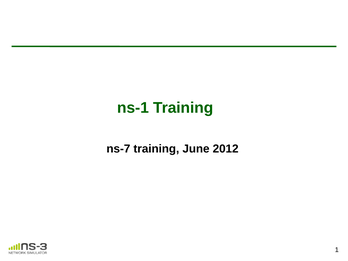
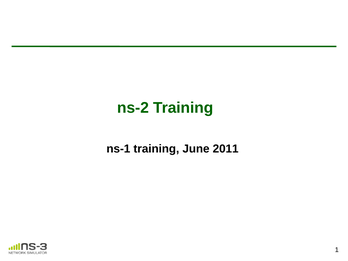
ns-1: ns-1 -> ns-2 (133, 108)
ns-7: ns-7 -> ns-1 (118, 149)
2012: 2012 -> 2011 (226, 149)
